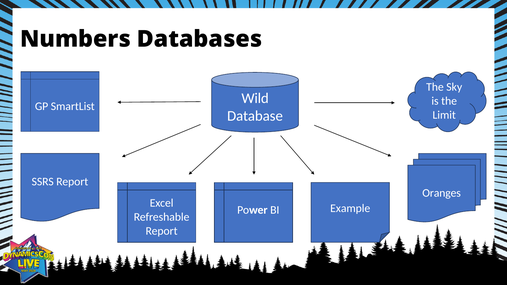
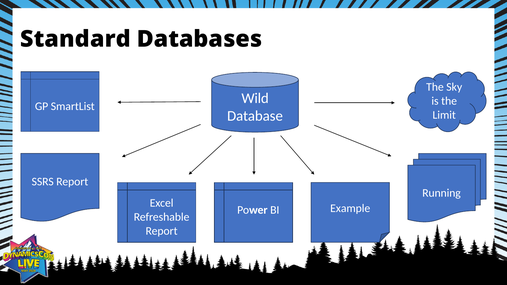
Numbers: Numbers -> Standard (75, 39)
Oranges: Oranges -> Running (442, 193)
